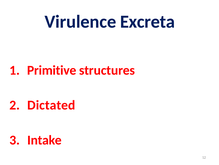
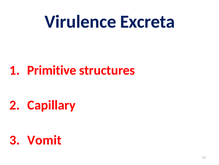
Dictated: Dictated -> Capillary (51, 105)
Intake: Intake -> Vomit (44, 139)
